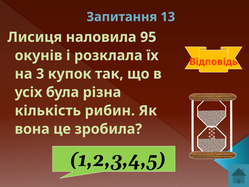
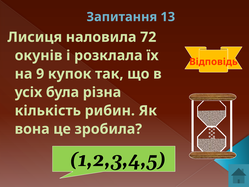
95: 95 -> 72 (148, 37)
3: 3 -> 9 (40, 74)
